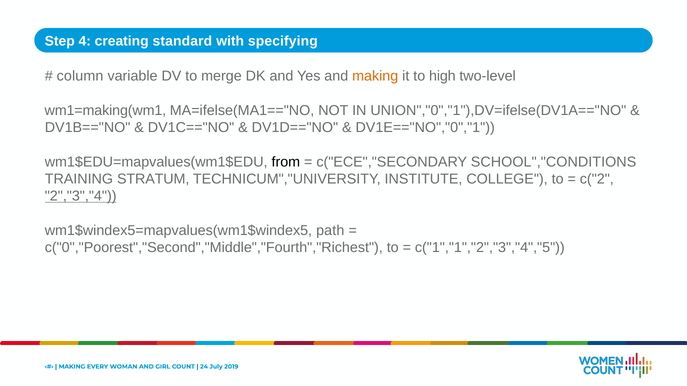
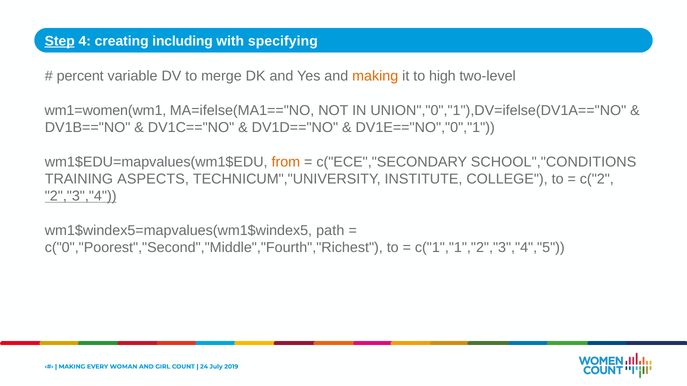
Step underline: none -> present (60, 41)
standard: standard -> including (183, 41)
column: column -> percent (80, 76)
wm1=making(wm1: wm1=making(wm1 -> wm1=women(wm1 (105, 110)
from colour: black -> orange (286, 162)
STRATUM: STRATUM -> ASPECTS (153, 179)
